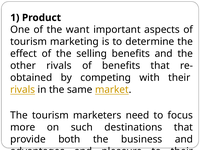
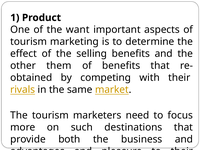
other rivals: rivals -> them (59, 66)
